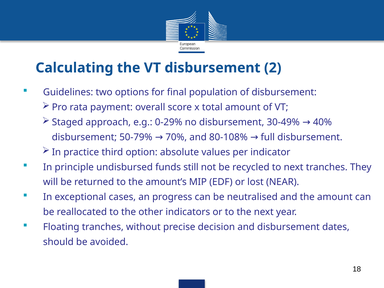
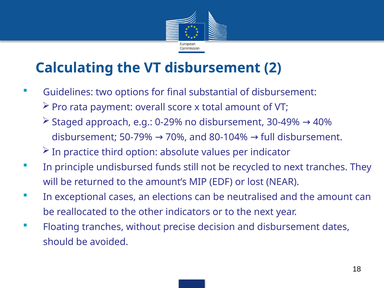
population: population -> substantial (213, 92)
80-108%: 80-108% -> 80-104% (228, 137)
progress: progress -> elections (172, 197)
